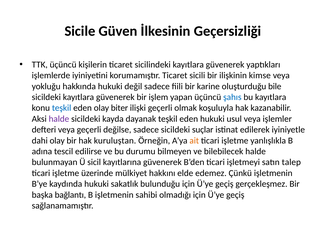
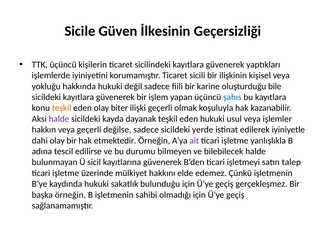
kimse: kimse -> kişisel (260, 76)
teşkil colour: blue -> orange (62, 108)
defteri: defteri -> hakkın (44, 130)
suçlar: suçlar -> yerde (203, 130)
kuruluştan: kuruluştan -> etmektedir (115, 141)
ait colour: orange -> purple (194, 141)
başka bağlantı: bağlantı -> örneğin (70, 195)
